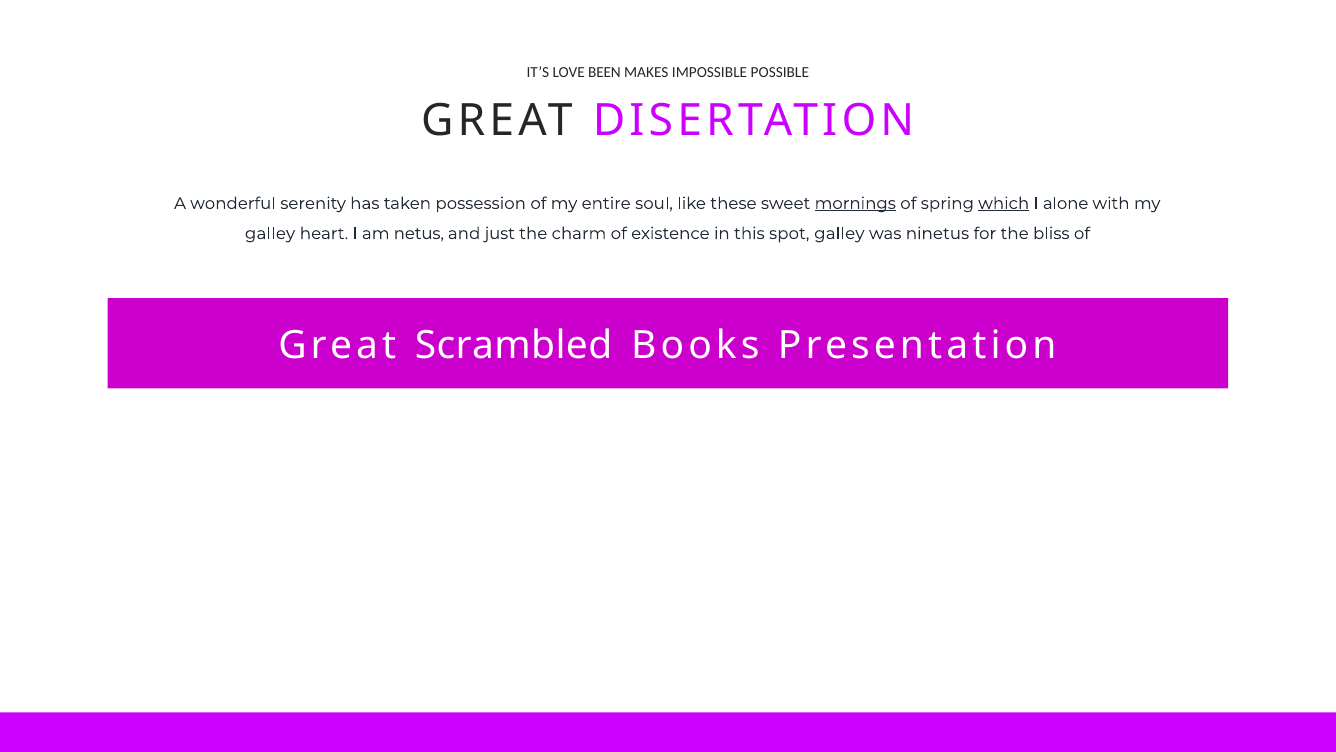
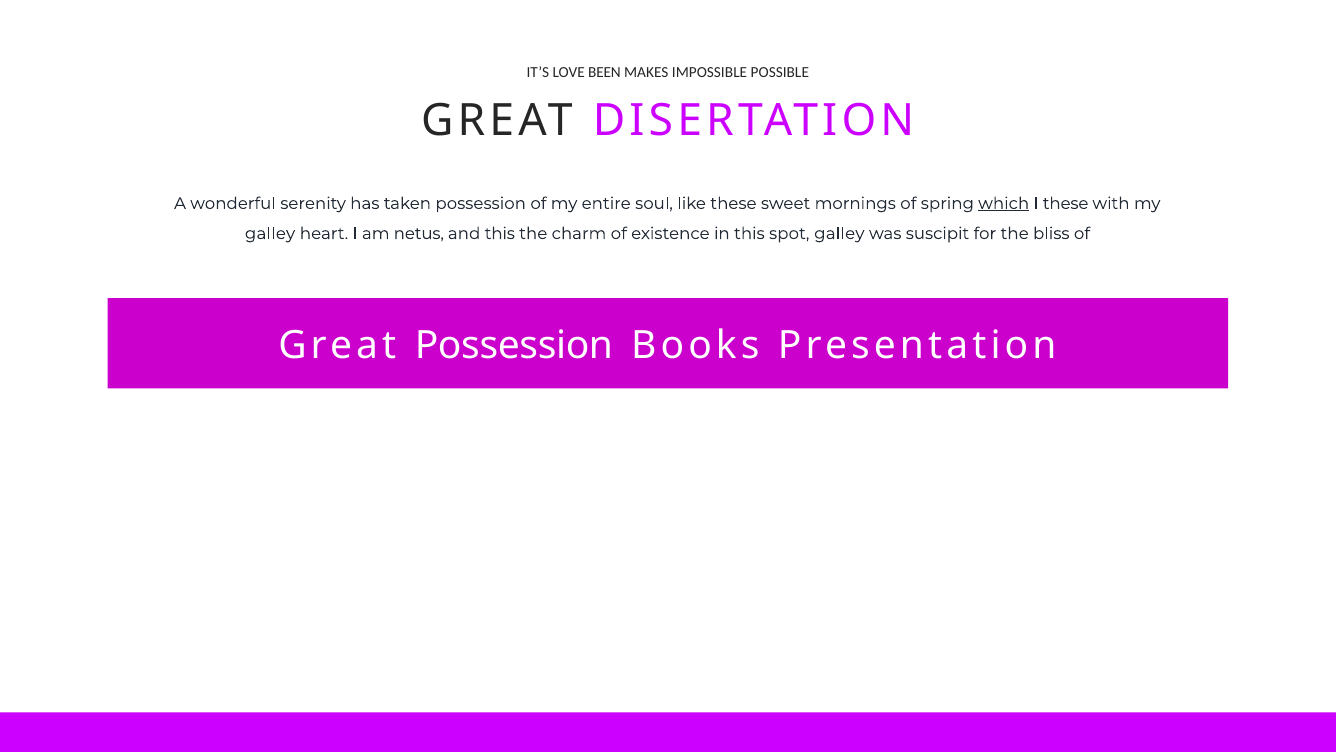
mornings underline: present -> none (855, 203)
I alone: alone -> these (1066, 203)
and just: just -> this (500, 233)
ninetus: ninetus -> suscipit (938, 233)
Great Scrambled: Scrambled -> Possession (514, 345)
